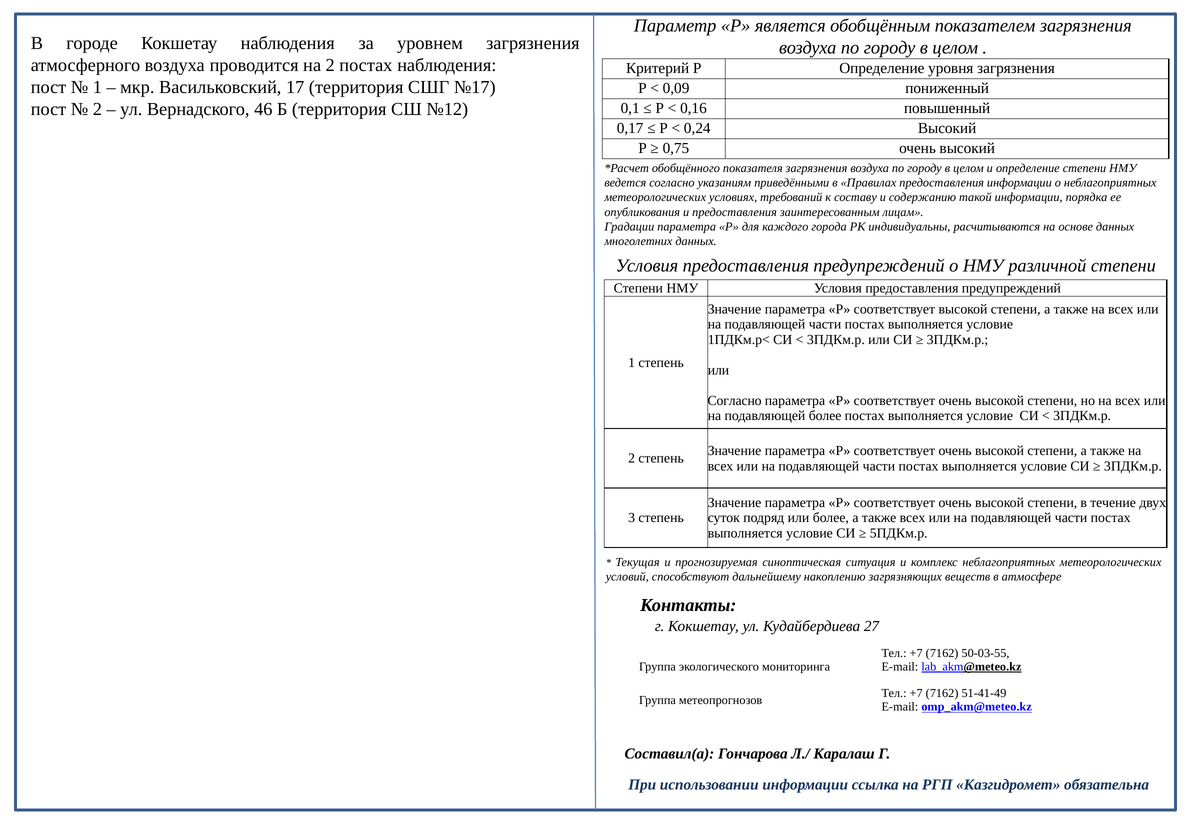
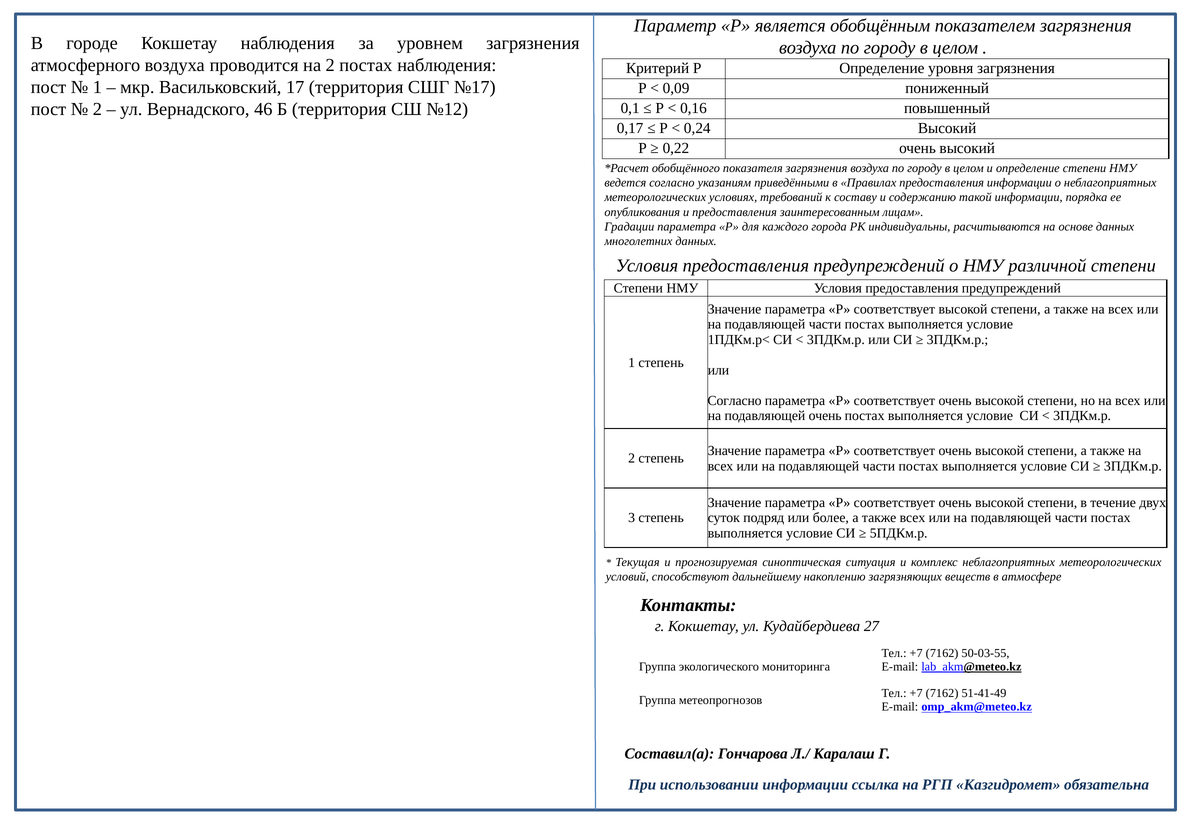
0,75: 0,75 -> 0,22 (676, 148)
подавляющей более: более -> очень (825, 416)
